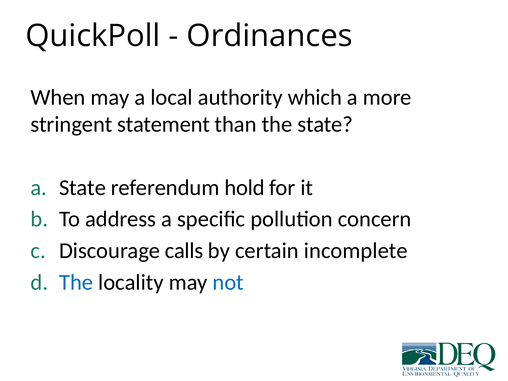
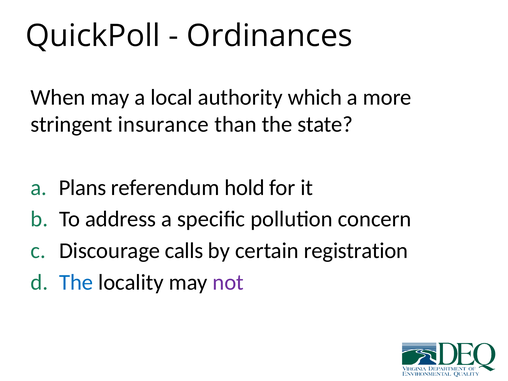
statement: statement -> insurance (163, 124)
a State: State -> Plans (83, 188)
incomplete: incomplete -> registration (356, 251)
not colour: blue -> purple (228, 282)
